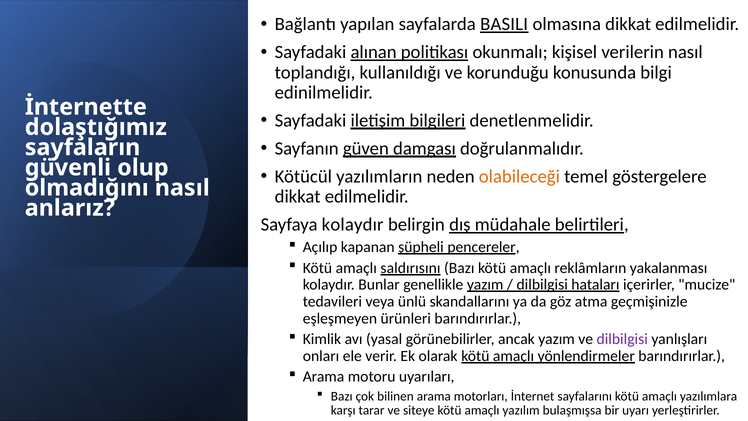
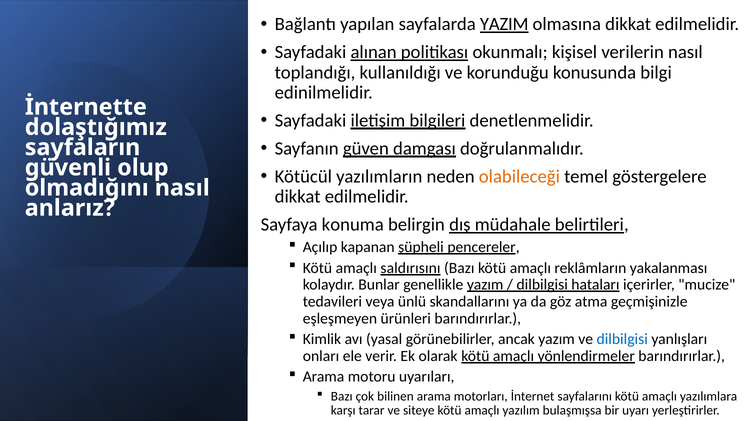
BASILI: BASILI -> YAZIM (504, 24)
Sayfaya kolaydır: kolaydır -> konuma (353, 225)
dilbilgisi colour: purple -> blue (622, 339)
